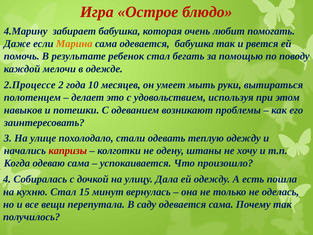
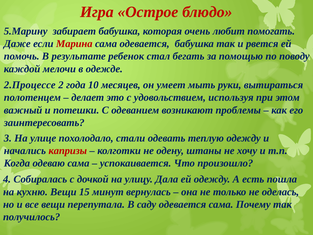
4.Марину: 4.Марину -> 5.Марину (26, 31)
Марина colour: orange -> red (74, 44)
навыков: навыков -> важный (23, 110)
кухню Стал: Стал -> Вещи (63, 192)
